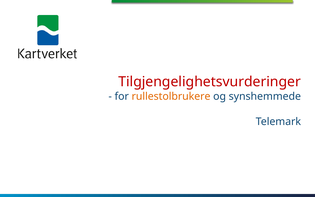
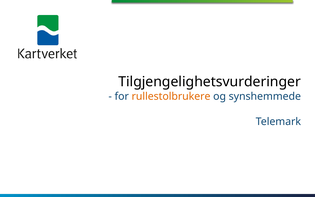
Tilgjengelighetsvurderinger colour: red -> black (210, 82)
